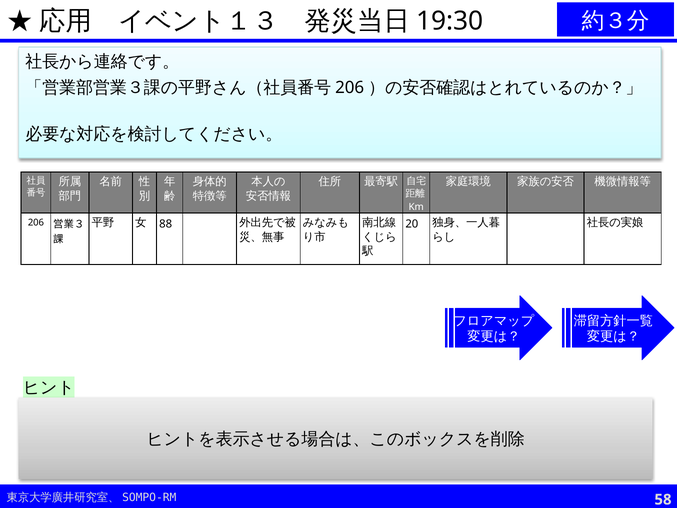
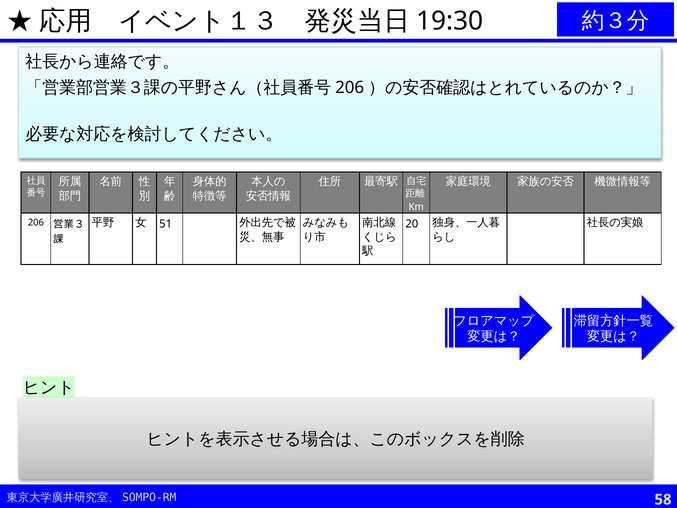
88: 88 -> 51 (166, 224)
